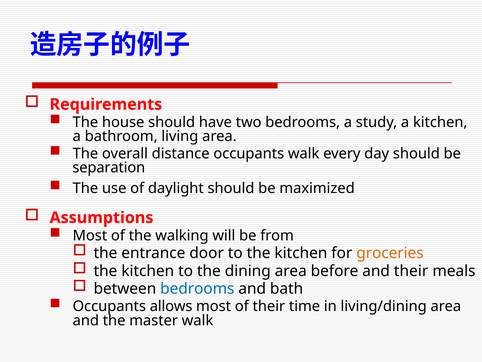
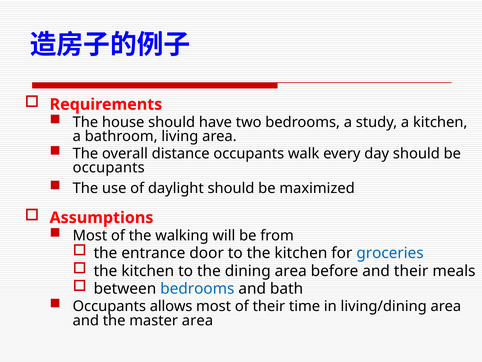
separation: separation -> occupants (109, 167)
groceries colour: orange -> blue (390, 253)
master walk: walk -> area (197, 320)
